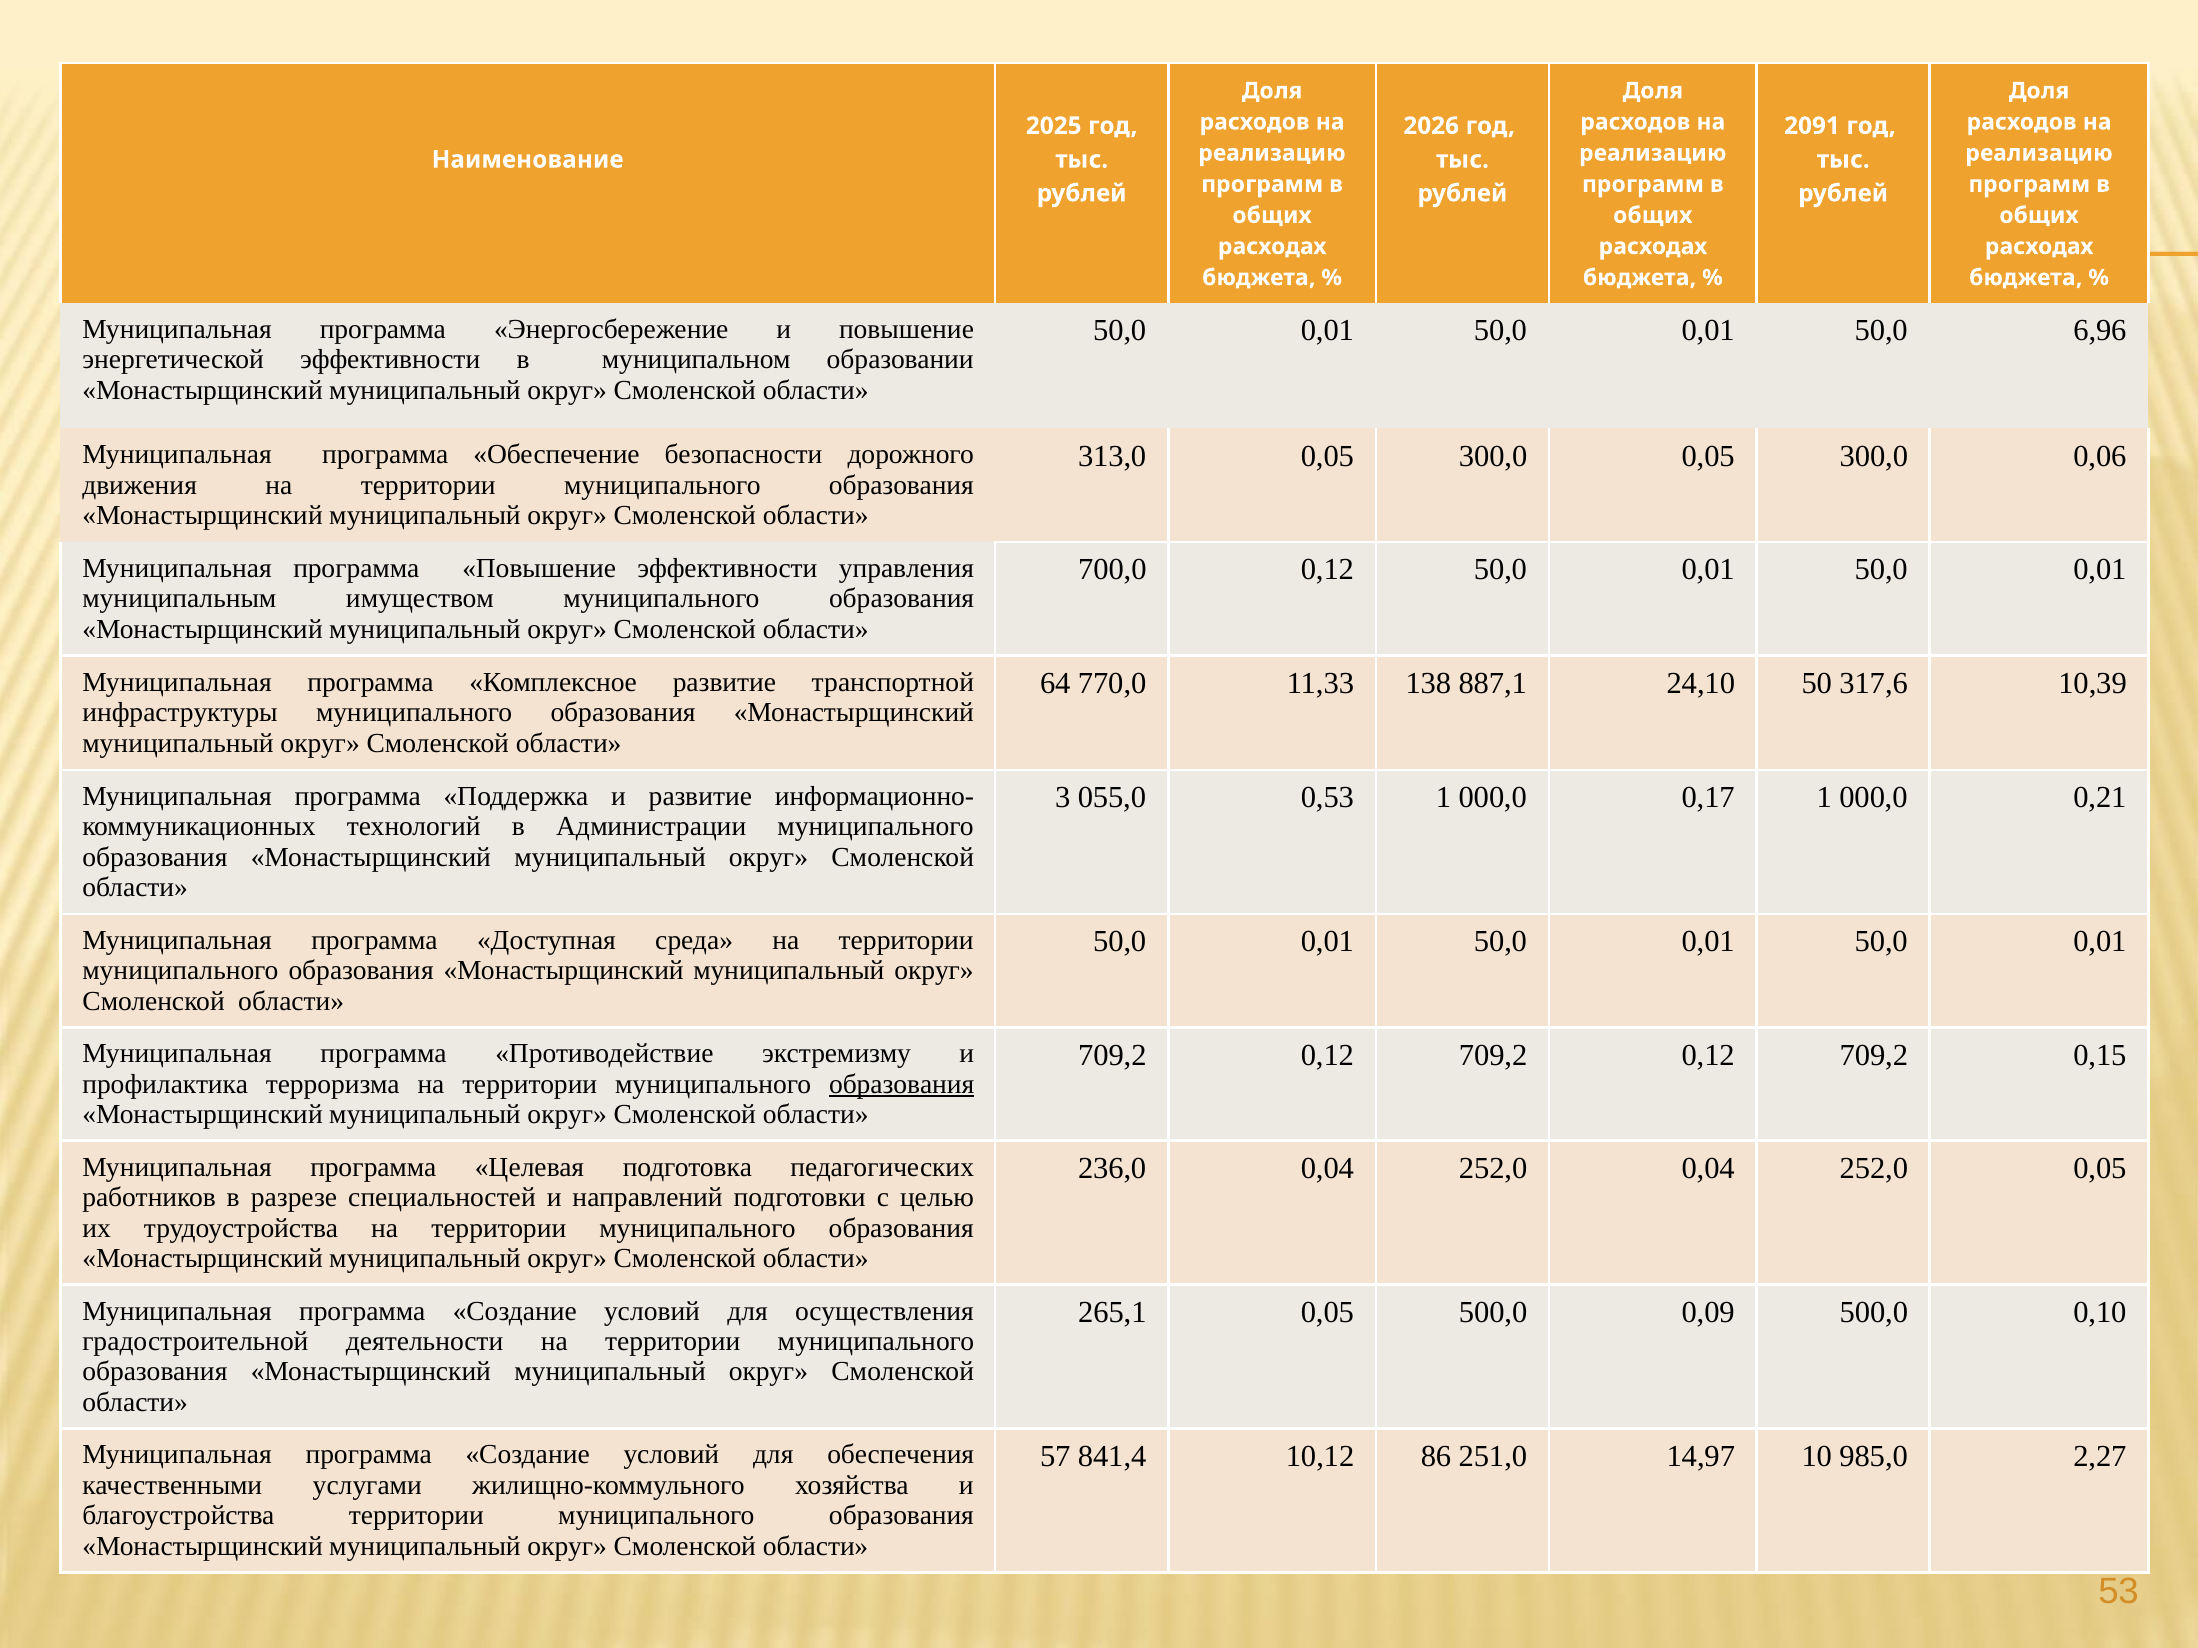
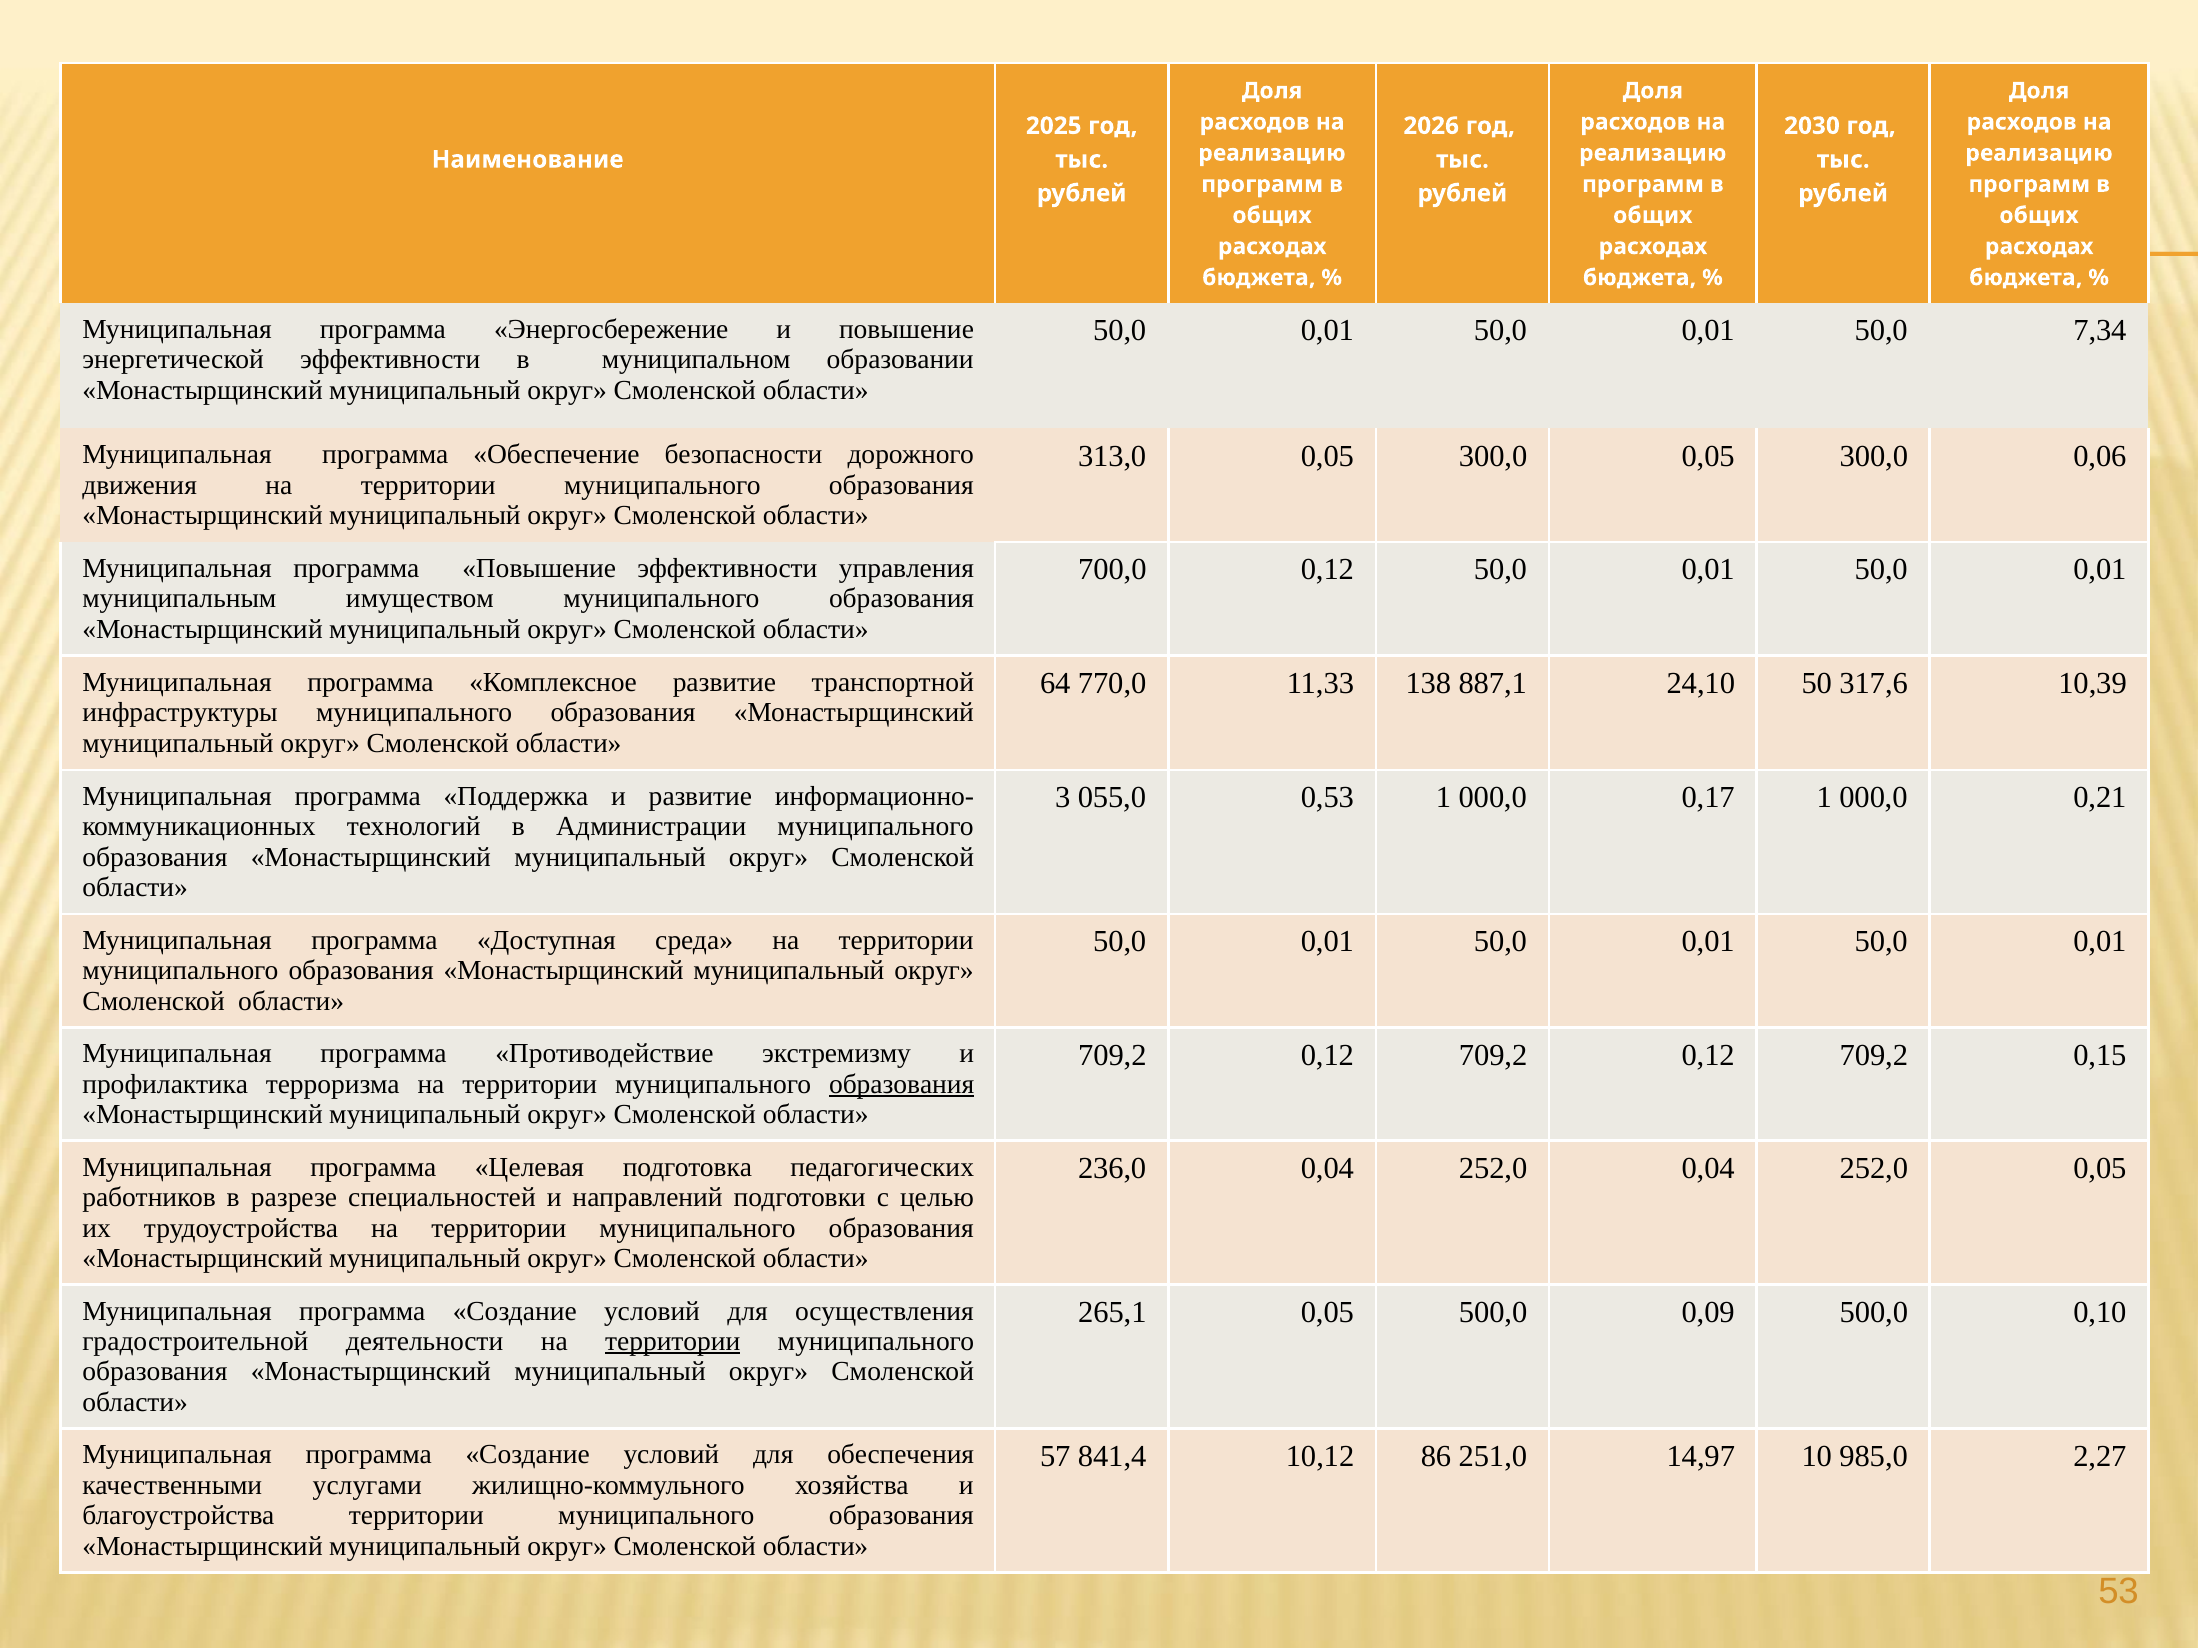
2091: 2091 -> 2030 (1812, 126)
6,96: 6,96 -> 7,34 (2100, 331)
территории underline: none -> present (673, 1342)
